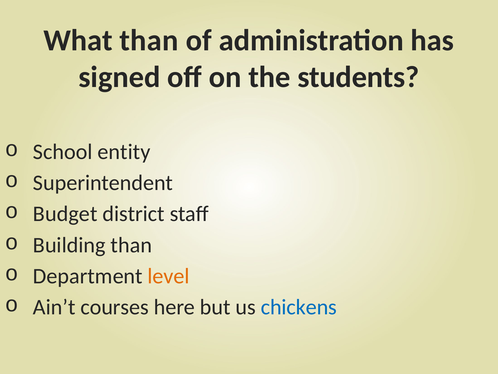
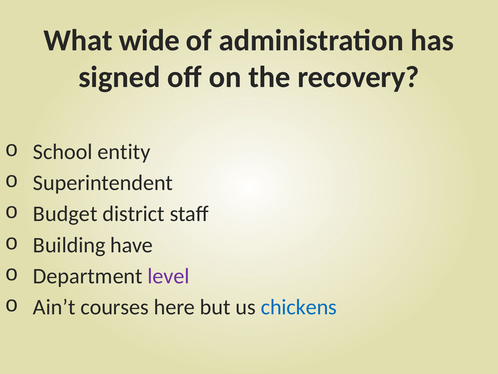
What than: than -> wide (149, 40)
students: students -> recovery (358, 77)
Building than: than -> have (132, 245)
level colour: orange -> purple (169, 276)
